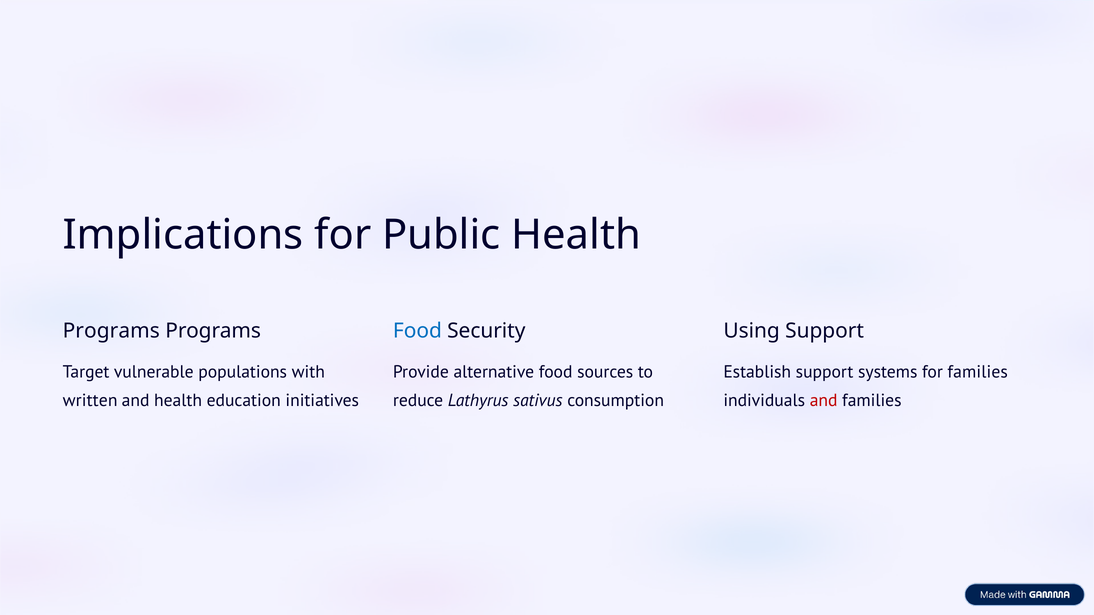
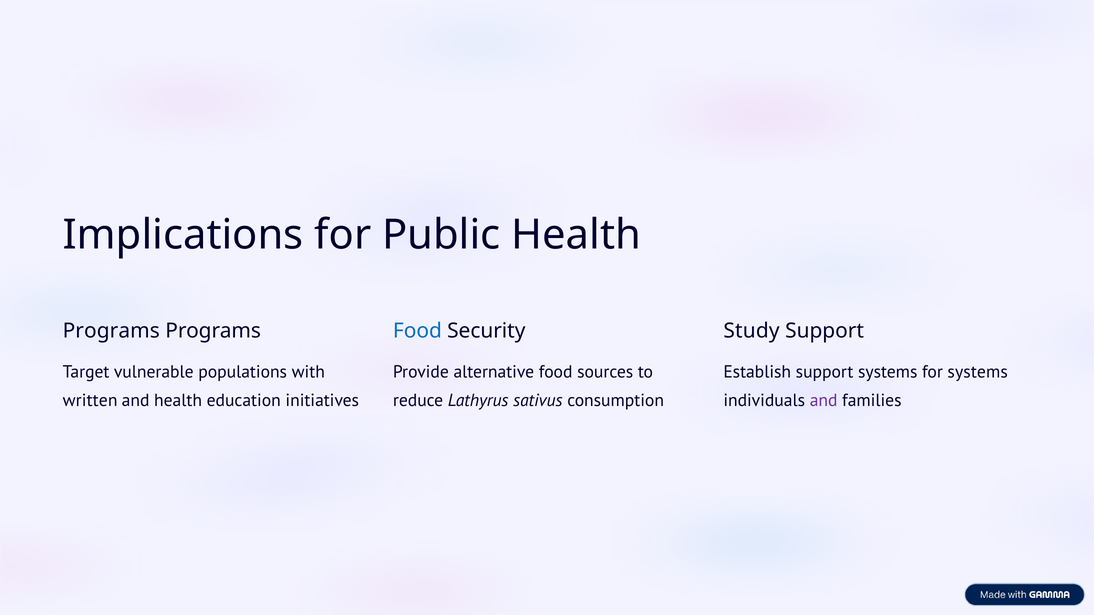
Using: Using -> Study (751, 331)
for families: families -> systems (978, 372)
and colour: red -> purple (824, 401)
